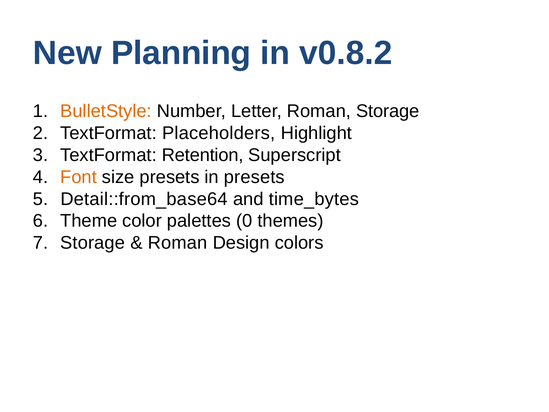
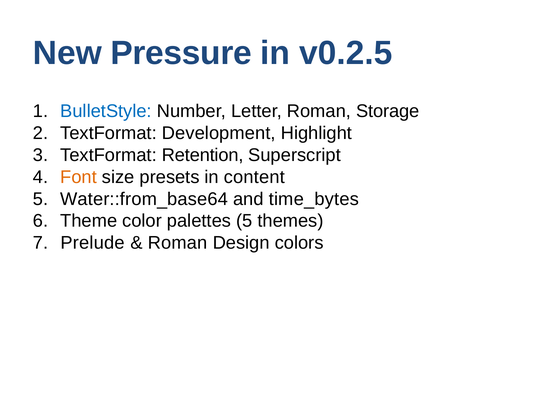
Planning: Planning -> Pressure (181, 53)
v0.8.2: v0.8.2 -> v0.2.5 (346, 53)
BulletStyle colour: orange -> blue (106, 111)
Placeholders: Placeholders -> Development (219, 133)
in presets: presets -> content (254, 177)
Detail::from_base64: Detail::from_base64 -> Water::from_base64 (144, 199)
palettes 0: 0 -> 5 (244, 221)
7 Storage: Storage -> Prelude (93, 243)
